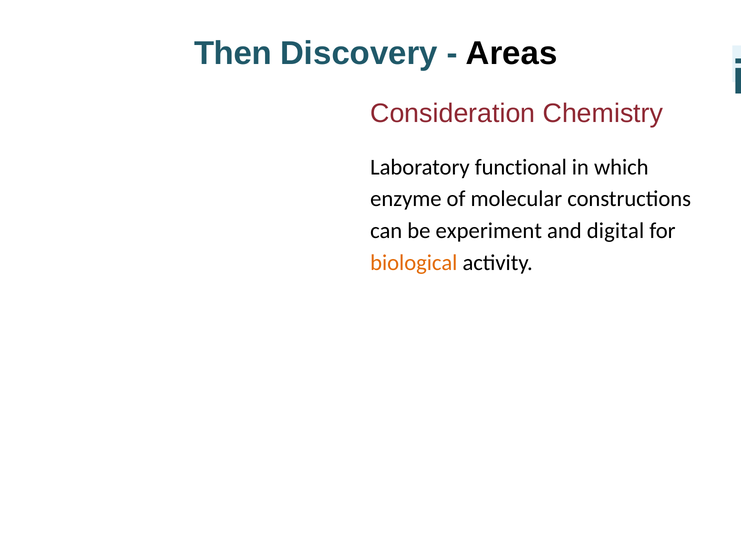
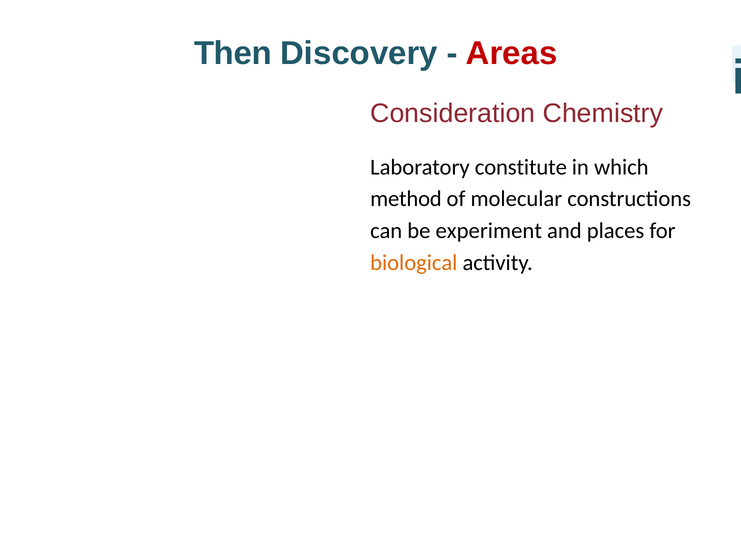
Areas colour: black -> red (512, 53)
functional: functional -> constitute (521, 167)
enzyme: enzyme -> method (406, 199)
digital: digital -> places (616, 231)
